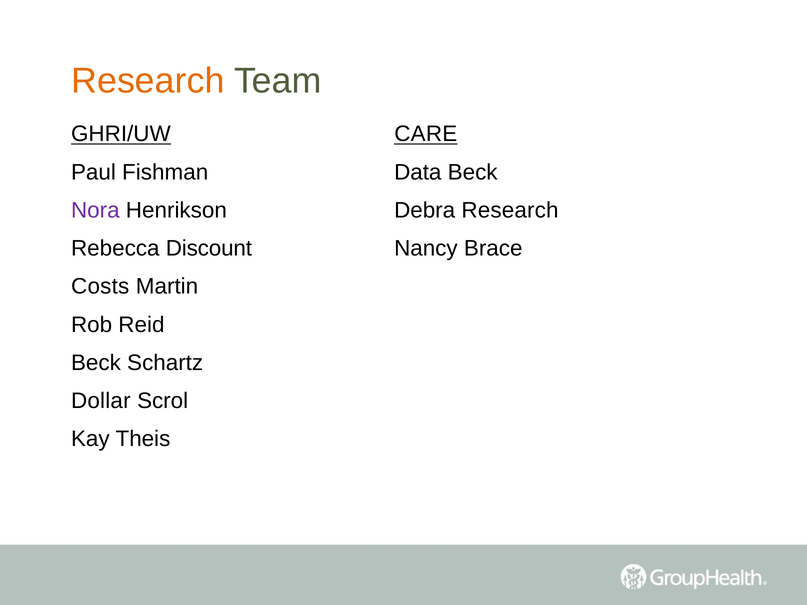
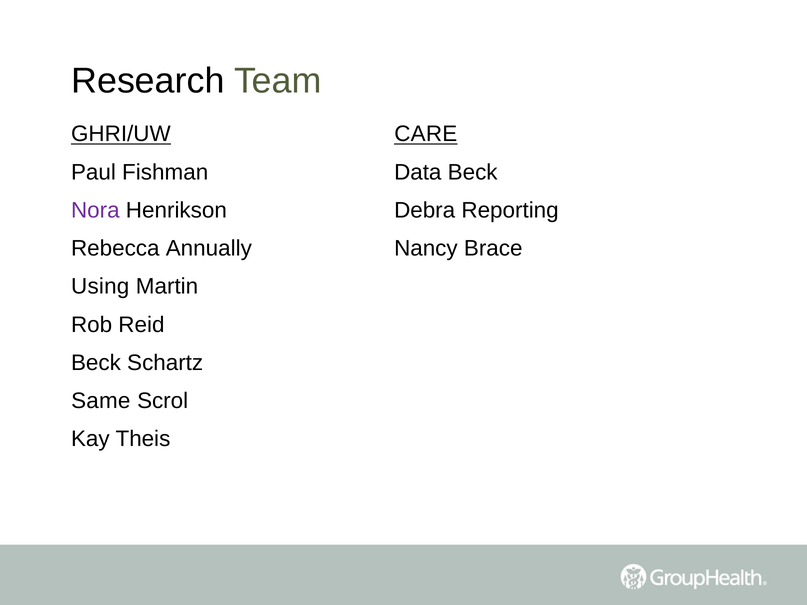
Research colour: orange -> black (148, 81)
Debra Research: Research -> Reporting (510, 210)
Discount: Discount -> Annually (209, 248)
Costs: Costs -> Using (100, 287)
Dollar: Dollar -> Same (101, 401)
